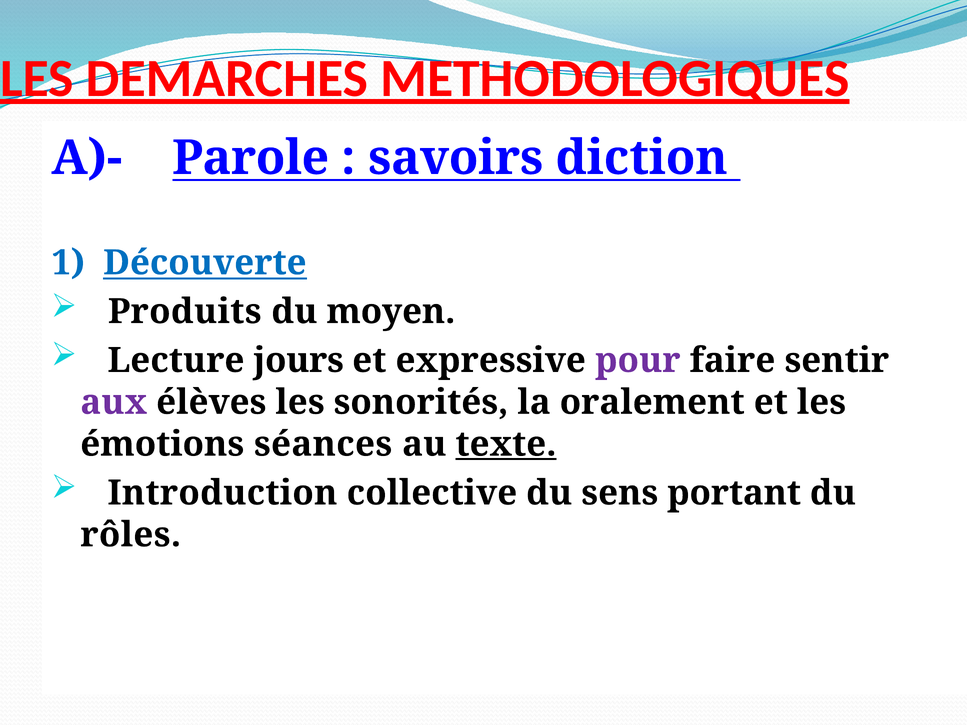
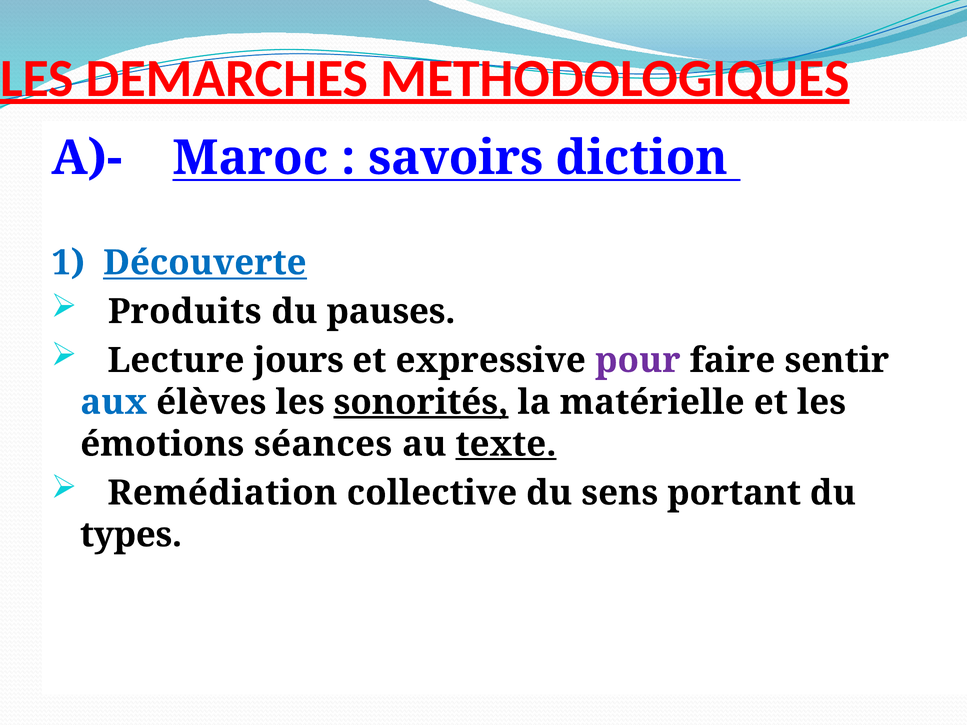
Parole: Parole -> Maroc (250, 158)
moyen: moyen -> pauses (391, 312)
aux colour: purple -> blue (114, 402)
sonorités underline: none -> present (421, 402)
oralement: oralement -> matérielle (652, 402)
Introduction: Introduction -> Remédiation (222, 493)
rôles: rôles -> types (131, 535)
